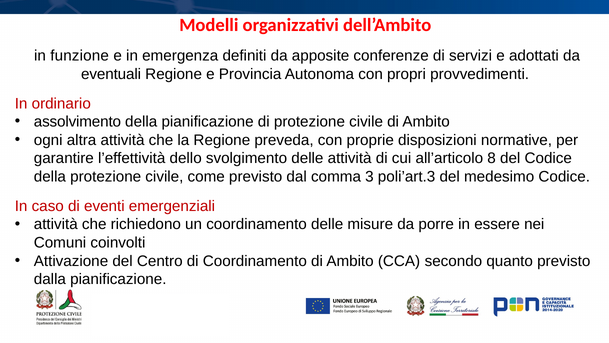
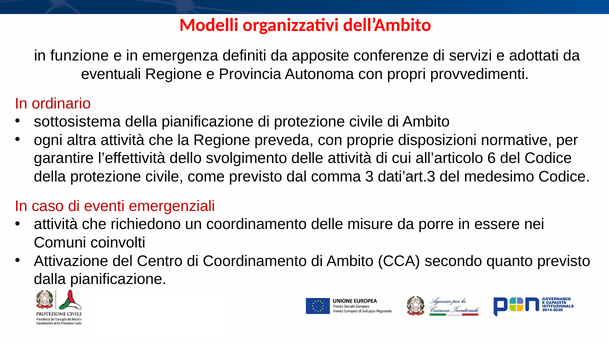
assolvimento: assolvimento -> sottosistema (77, 122)
8: 8 -> 6 (492, 158)
poli’art.3: poli’art.3 -> dati’art.3 (407, 176)
